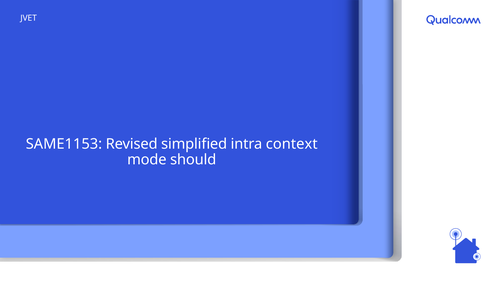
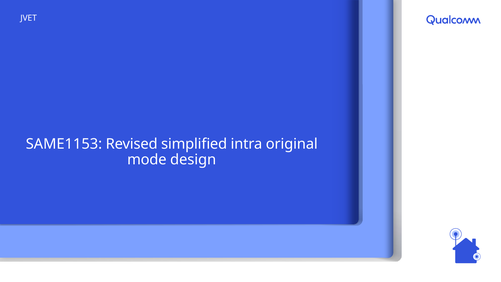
context: context -> original (292, 144)
should: should -> design (193, 160)
